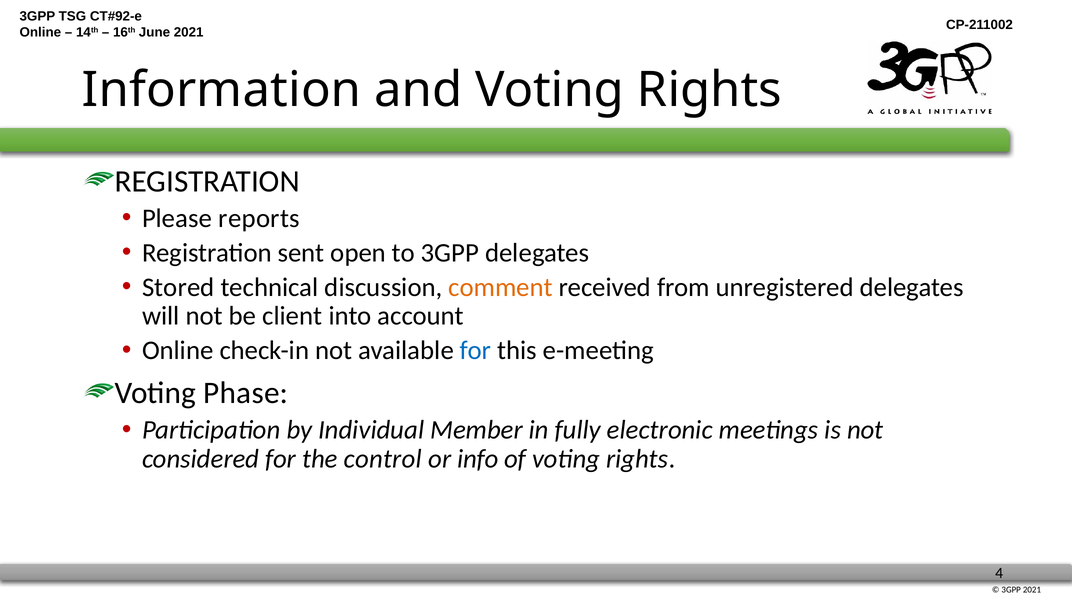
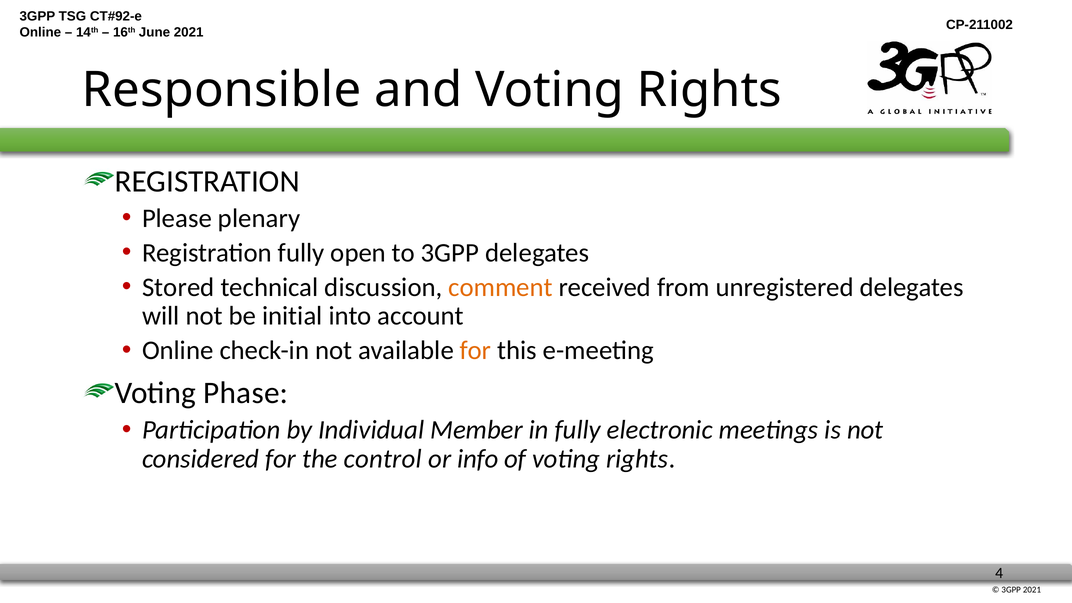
Information: Information -> Responsible (222, 90)
reports: reports -> plenary (259, 218)
Registration sent: sent -> fully (301, 253)
client: client -> initial (292, 316)
for colour: blue -> orange (476, 351)
